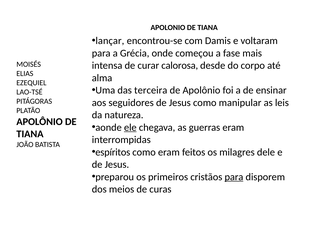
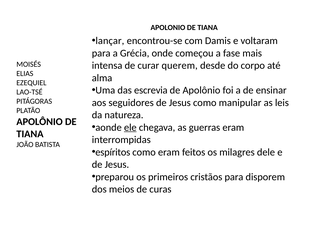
calorosa: calorosa -> querem (180, 65)
terceira: terceira -> escrevia (151, 90)
para underline: present -> none (234, 177)
